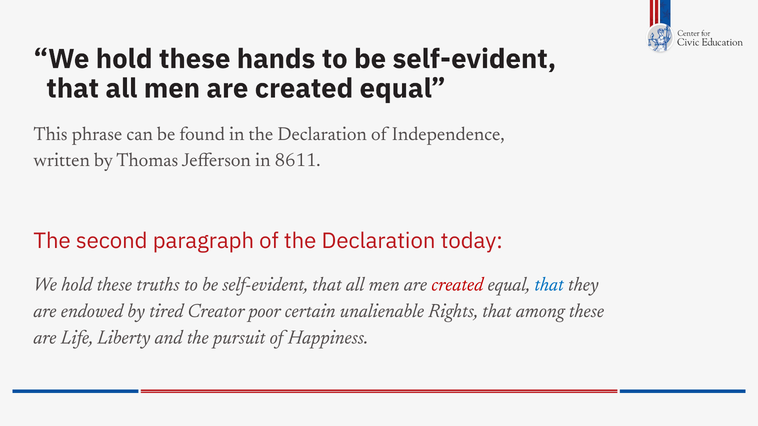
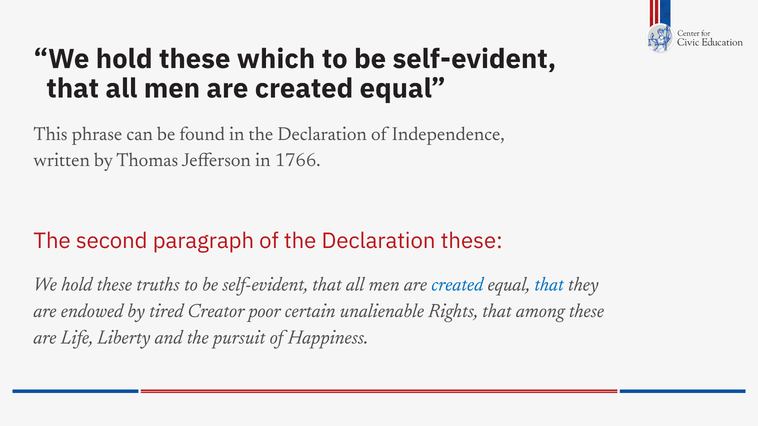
hands: hands -> which (276, 59)
8611: 8611 -> 1766 (298, 160)
Declaration today: today -> these (472, 241)
created colour: red -> blue (457, 285)
